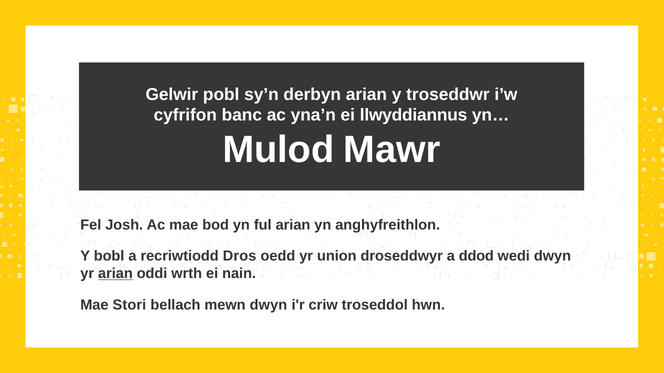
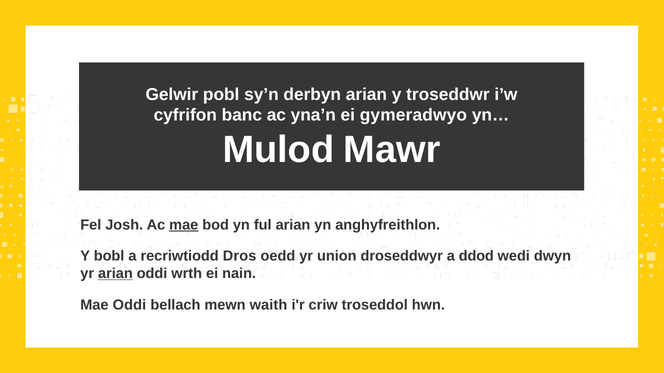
llwyddiannus: llwyddiannus -> gymeradwyo (413, 115)
mae underline: none -> present (184, 225)
Mae Stori: Stori -> Oddi (129, 305)
mewn dwyn: dwyn -> waith (268, 305)
